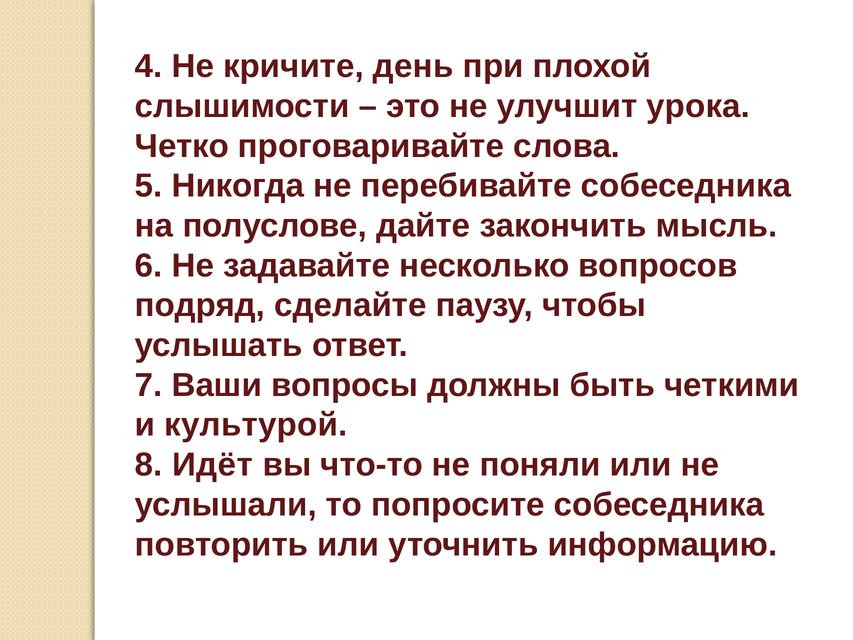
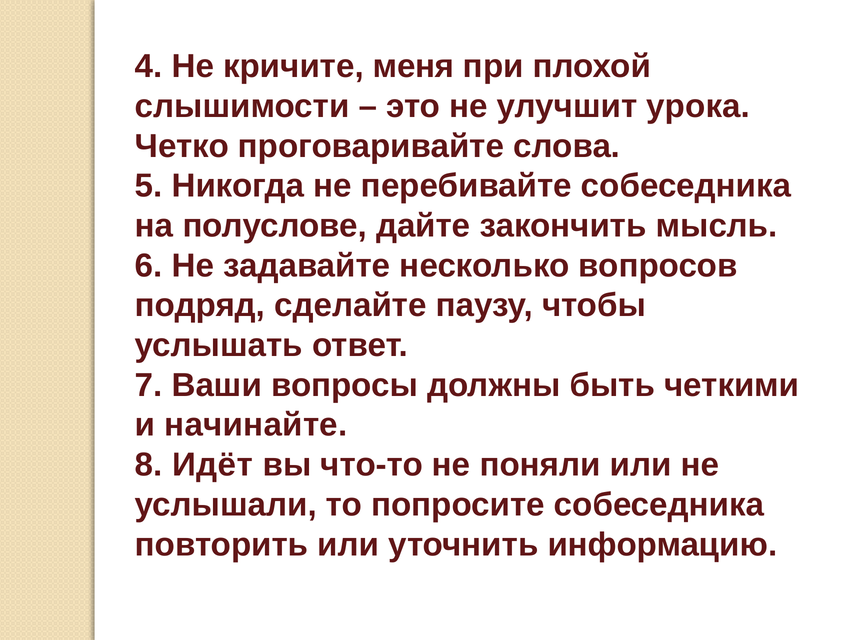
день: день -> меня (414, 66)
культурой: культурой -> начинайте (256, 425)
